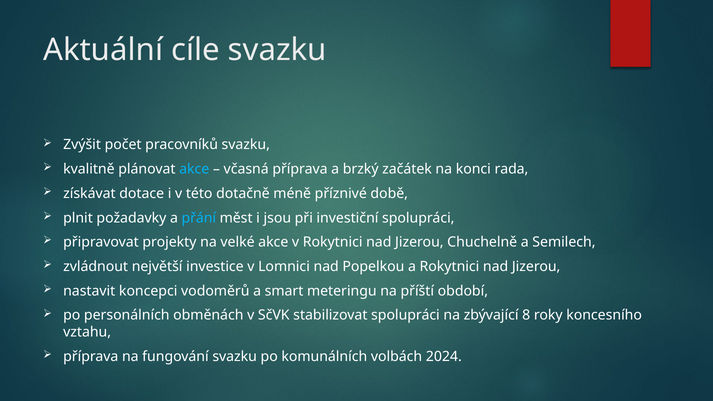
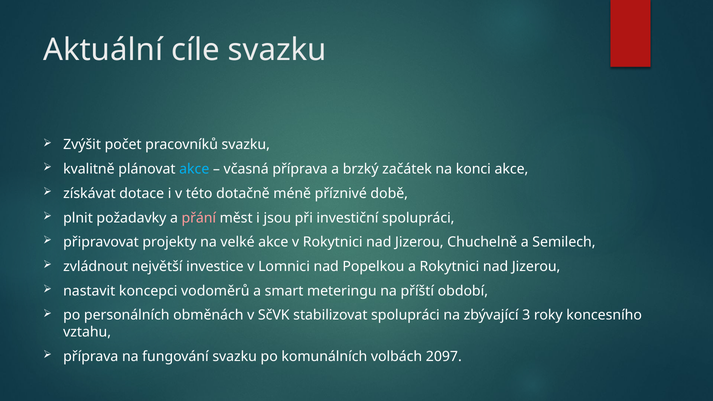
konci rada: rada -> akce (511, 169)
přání colour: light blue -> pink (199, 218)
8: 8 -> 3 (526, 315)
2024: 2024 -> 2097 (444, 357)
